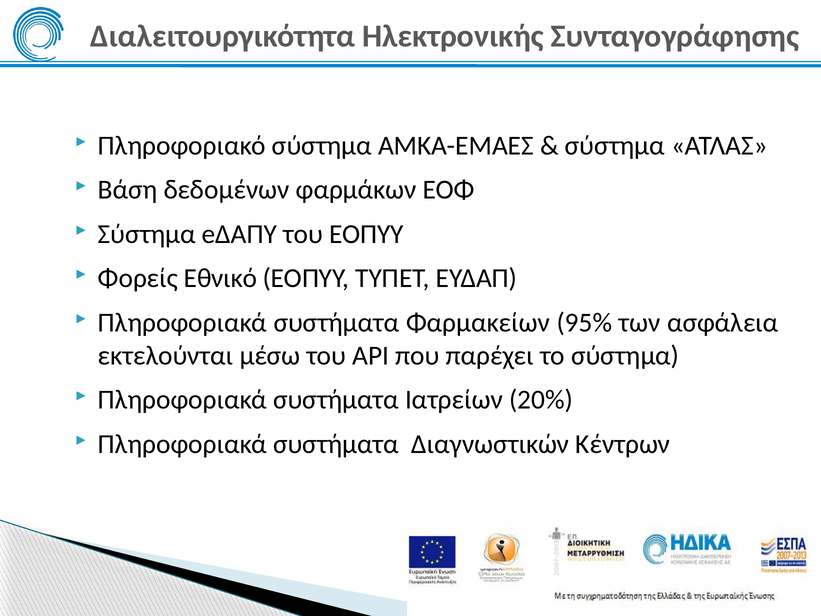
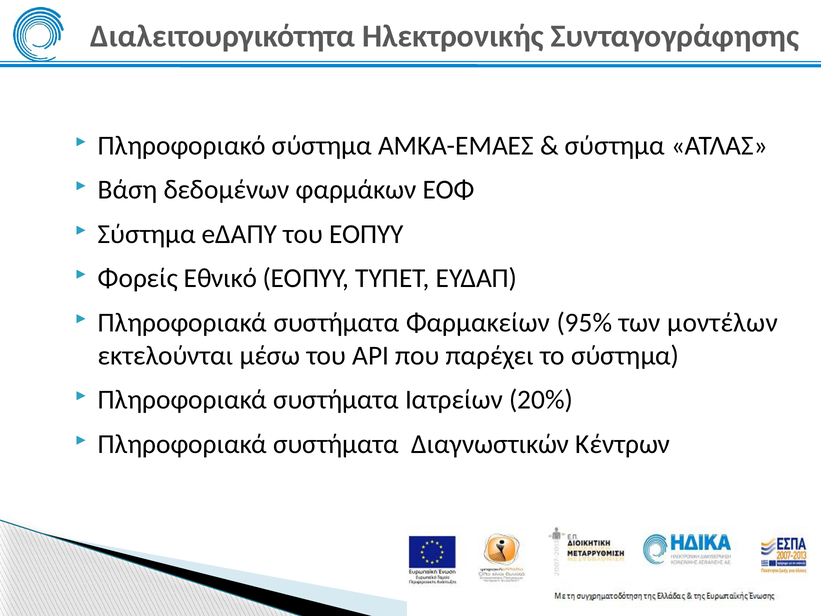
ασφάλεια: ασφάλεια -> μοντέλων (723, 323)
